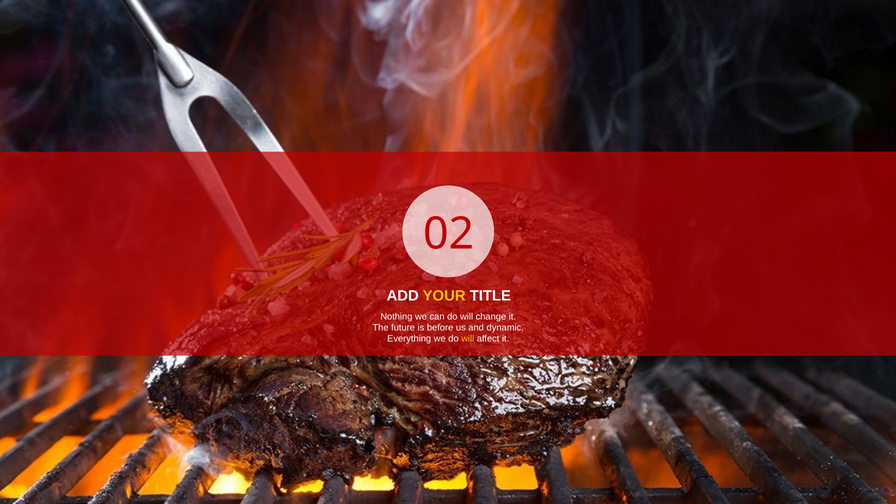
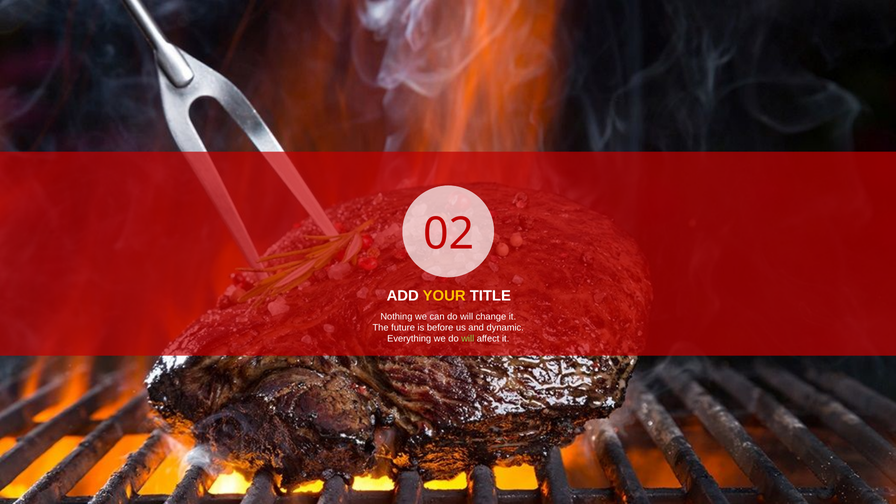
will colour: yellow -> light green (468, 339)
